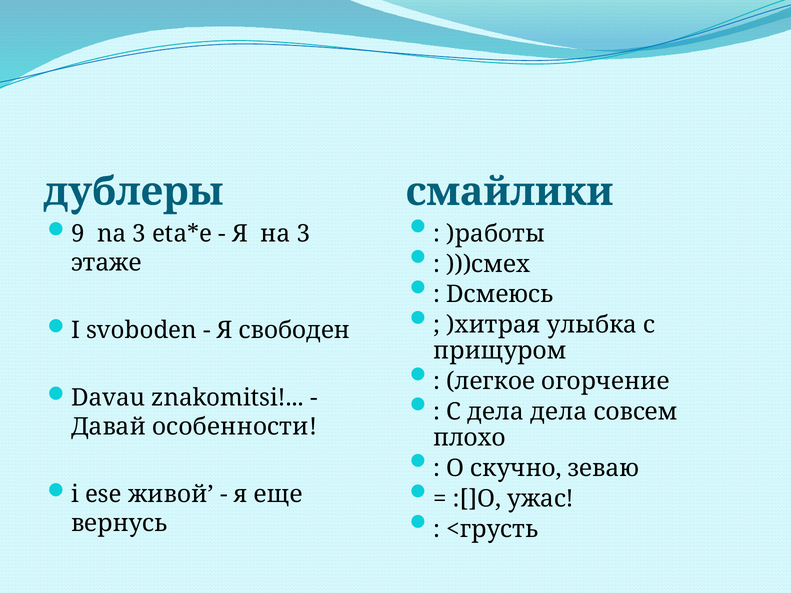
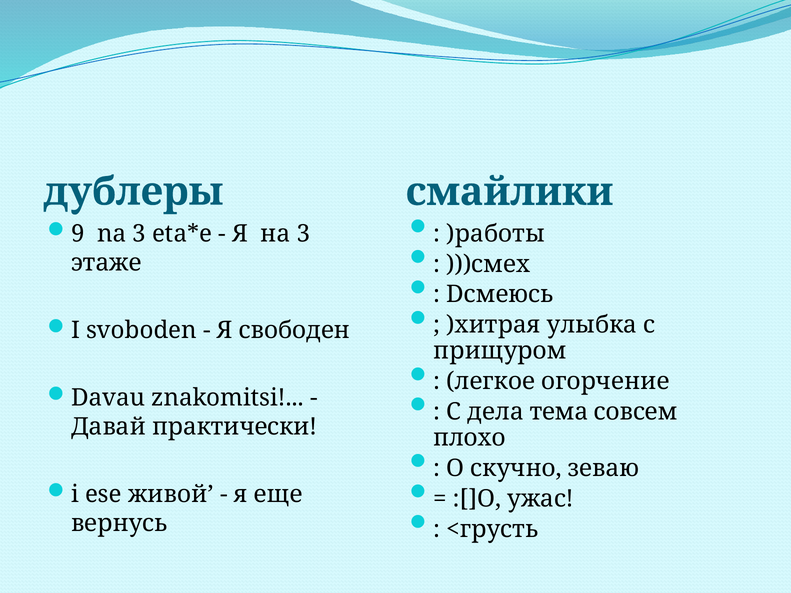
дела дела: дела -> тема (559, 412)
особенности: особенности -> практически (235, 427)
